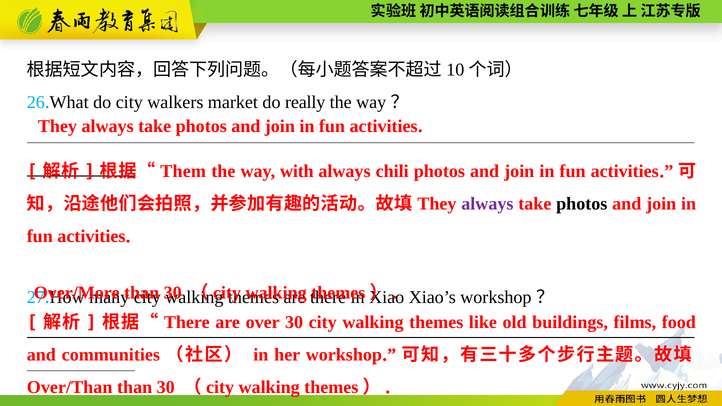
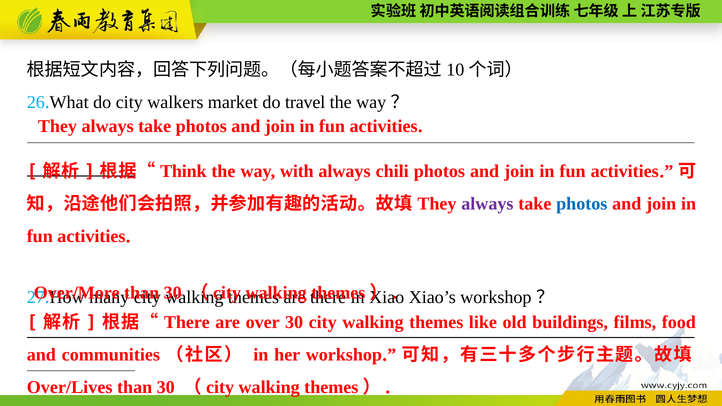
really: really -> travel (305, 102)
Them: Them -> Think (183, 172)
photos colour: black -> blue (582, 204)
Over/Than: Over/Than -> Over/Lives (70, 388)
